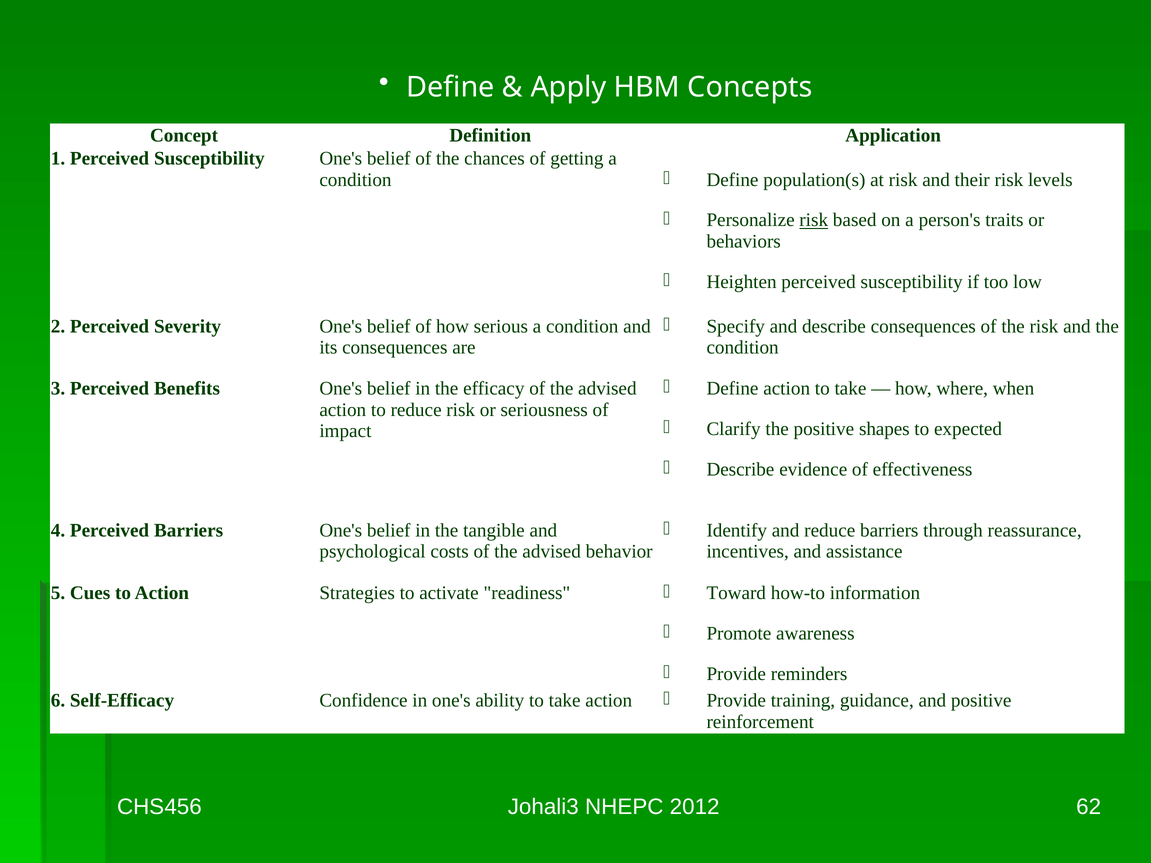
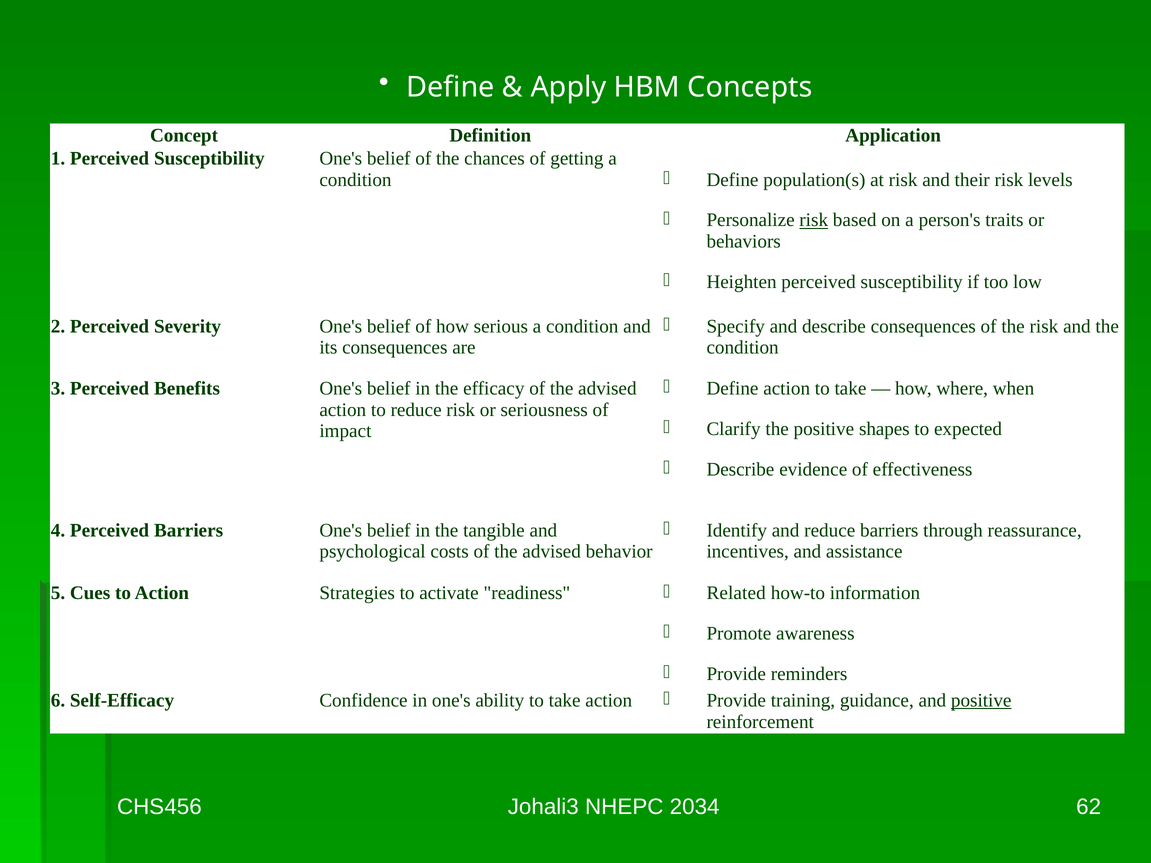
Toward: Toward -> Related (736, 593)
positive underline: none -> present (981, 701)
2012: 2012 -> 2034 (695, 807)
